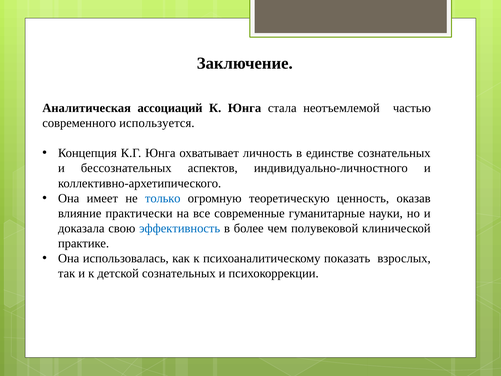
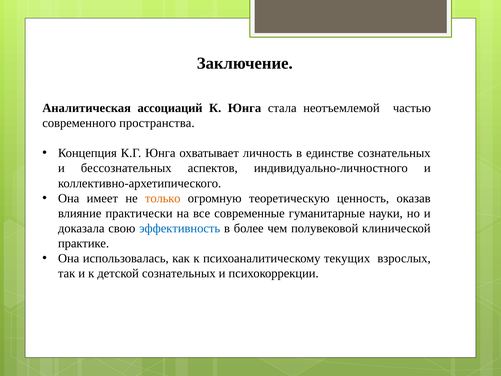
используется: используется -> пространства (157, 123)
только colour: blue -> orange (163, 198)
показать: показать -> текущих (347, 258)
